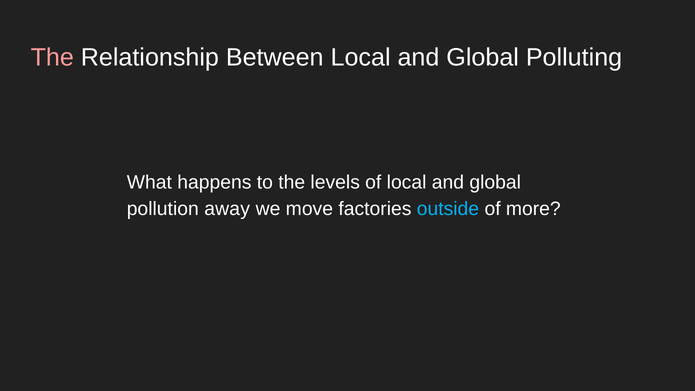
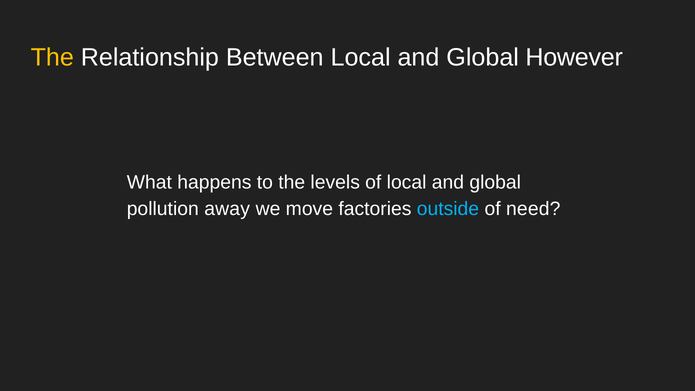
The colour: pink -> yellow (52, 58)
Polluting: Polluting -> However (574, 58)
more: more -> need (533, 209)
